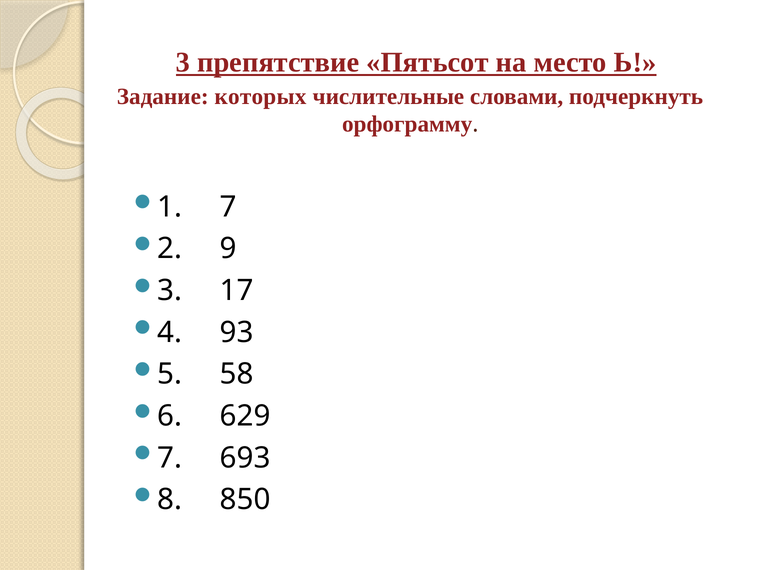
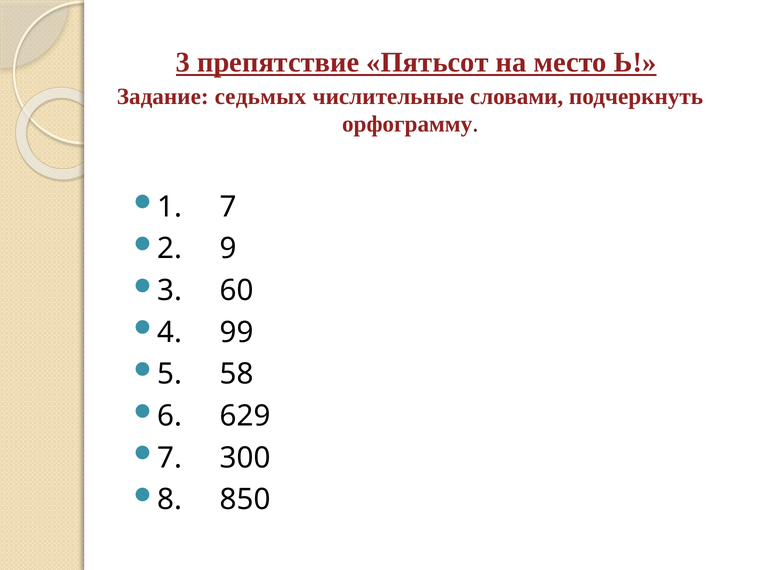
которых: которых -> седьмых (260, 96)
17: 17 -> 60 (237, 290)
93: 93 -> 99 (237, 332)
693: 693 -> 300 (245, 458)
